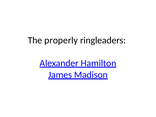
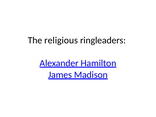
properly: properly -> religious (61, 40)
